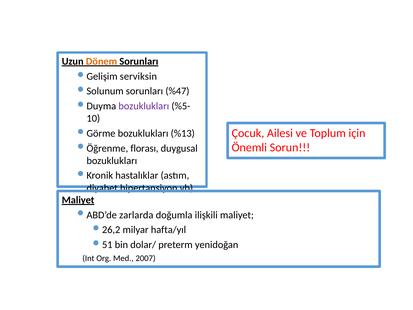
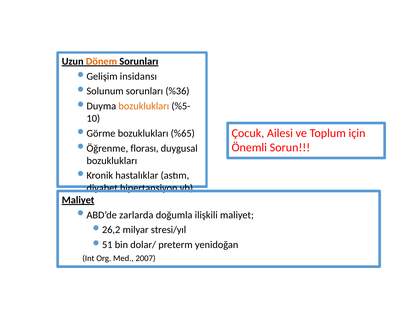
serviksin: serviksin -> insidansı (138, 76)
%47: %47 -> %36 (177, 91)
bozuklukları colour: purple -> orange (144, 106)
%13: %13 -> %65 (183, 133)
hafta/yıl: hafta/yıl -> stresi/yıl (169, 230)
